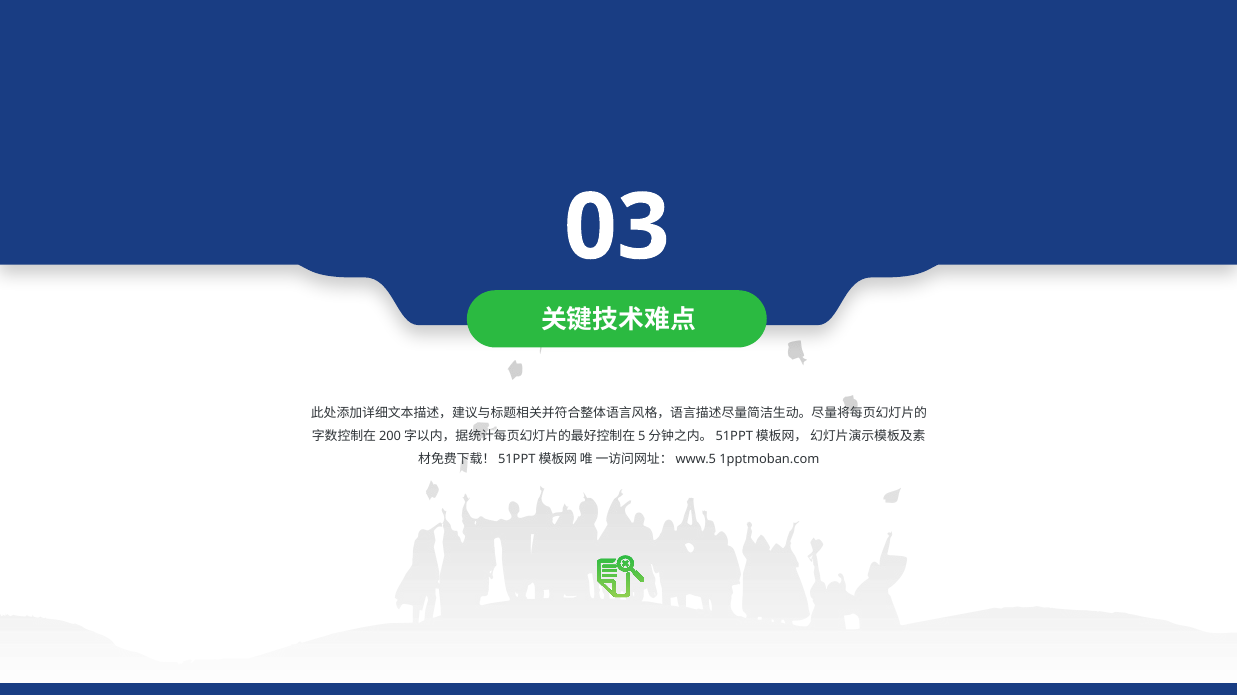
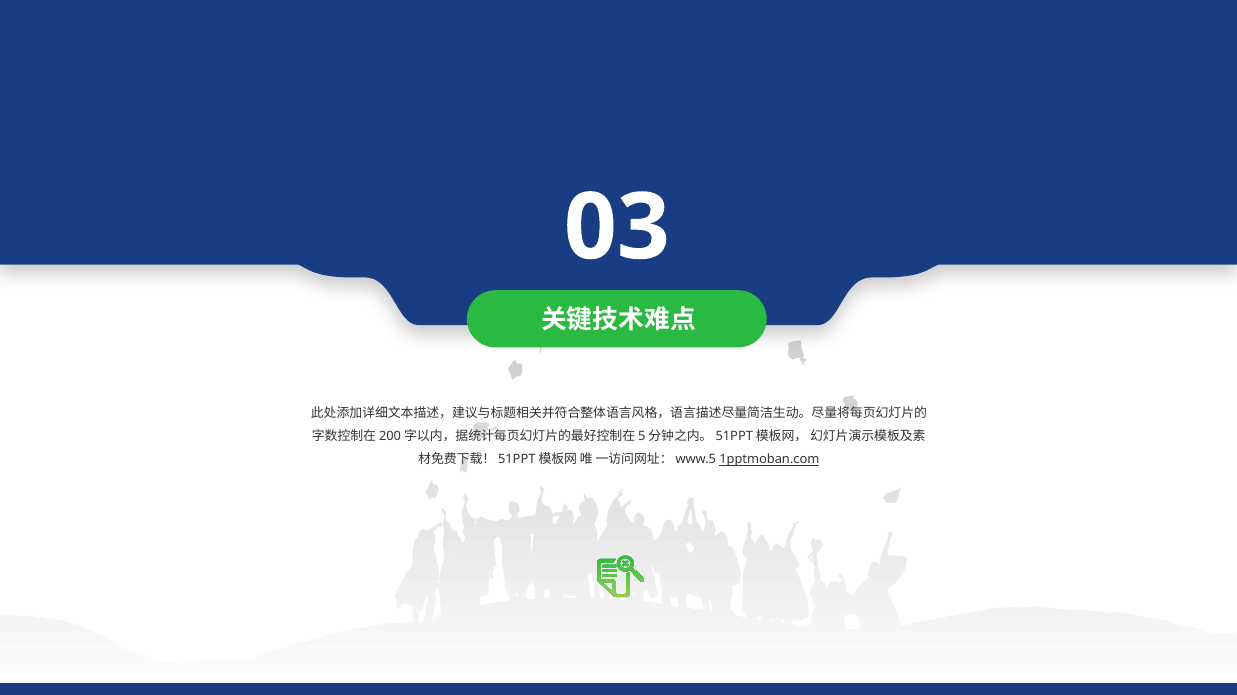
1pptmoban.com underline: none -> present (769, 460)
